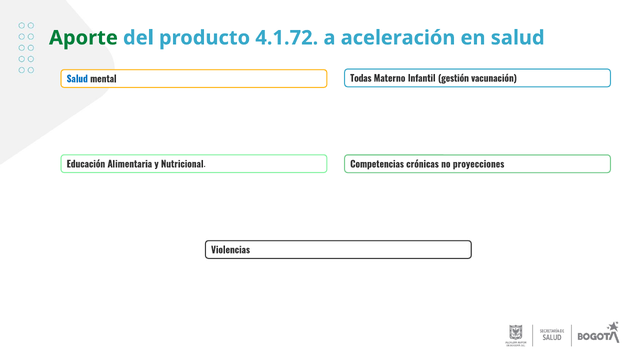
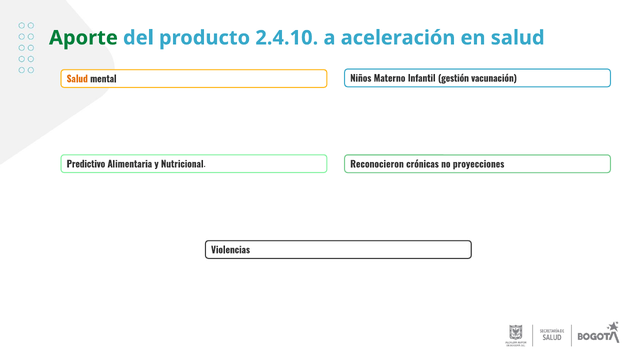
4.1.72: 4.1.72 -> 2.4.10 (287, 38)
Salud colour: blue -> orange (77, 79)
Todas: Todas -> Niños (361, 79)
Educación: Educación -> Predictivo (86, 164)
Competencias: Competencias -> Reconocieron (377, 164)
